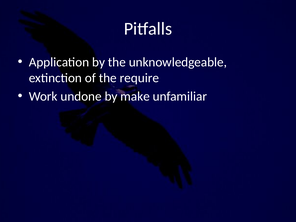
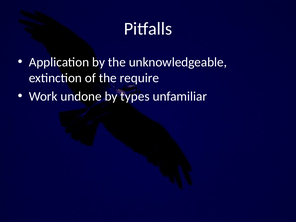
make: make -> types (135, 96)
